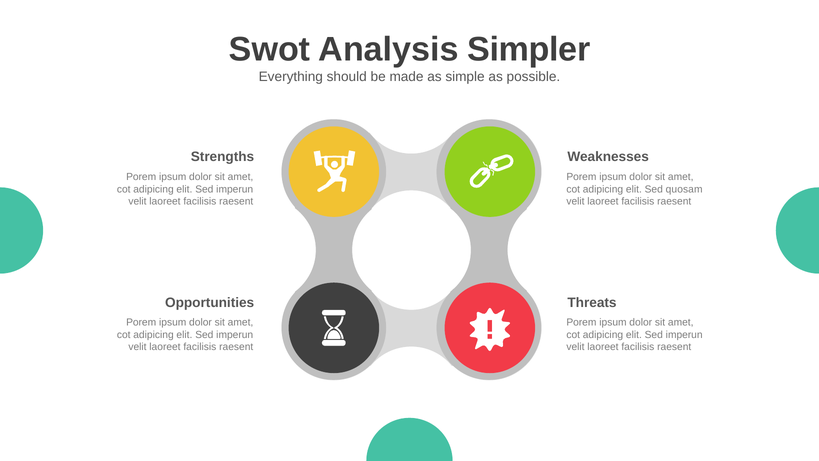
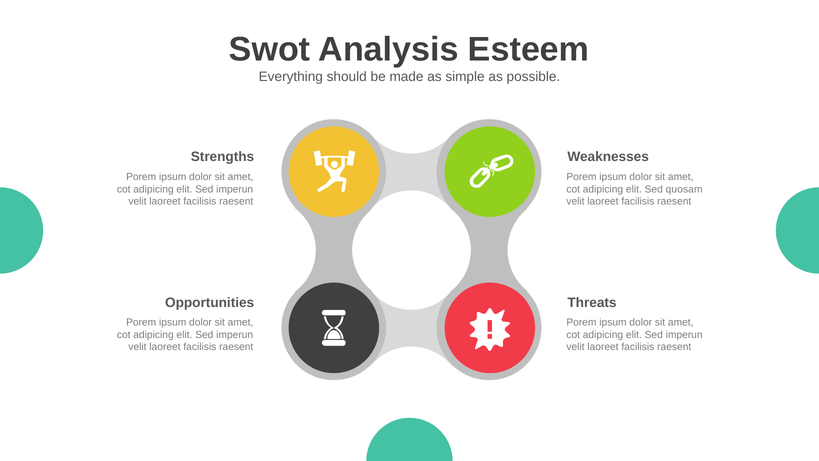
Simpler: Simpler -> Esteem (529, 50)
